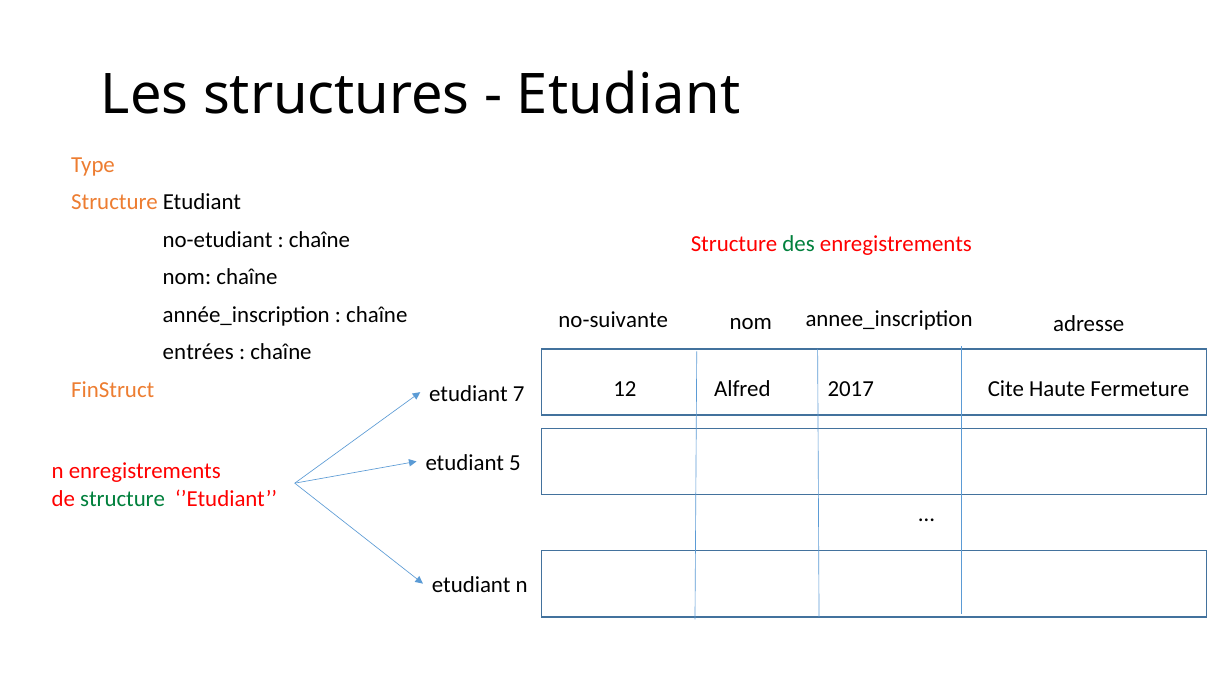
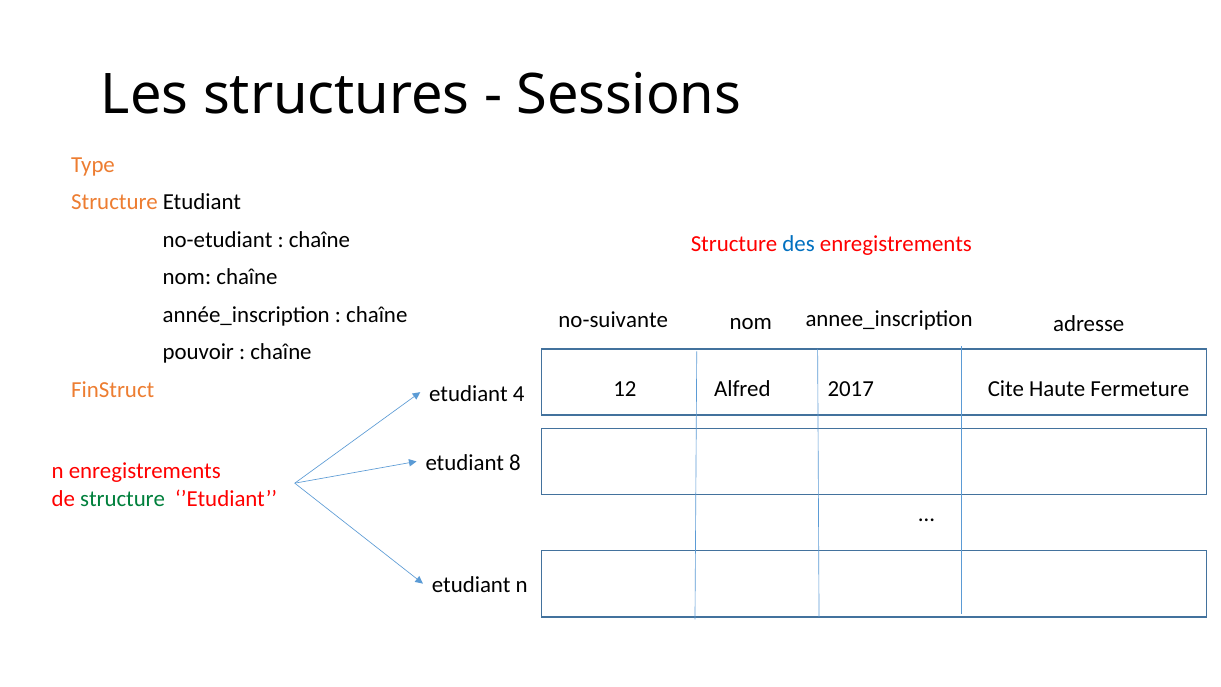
Etudiant: Etudiant -> Sessions (629, 95)
des colour: green -> blue (799, 244)
entrées: entrées -> pouvoir (198, 352)
7: 7 -> 4 (519, 394)
5: 5 -> 8 (515, 463)
